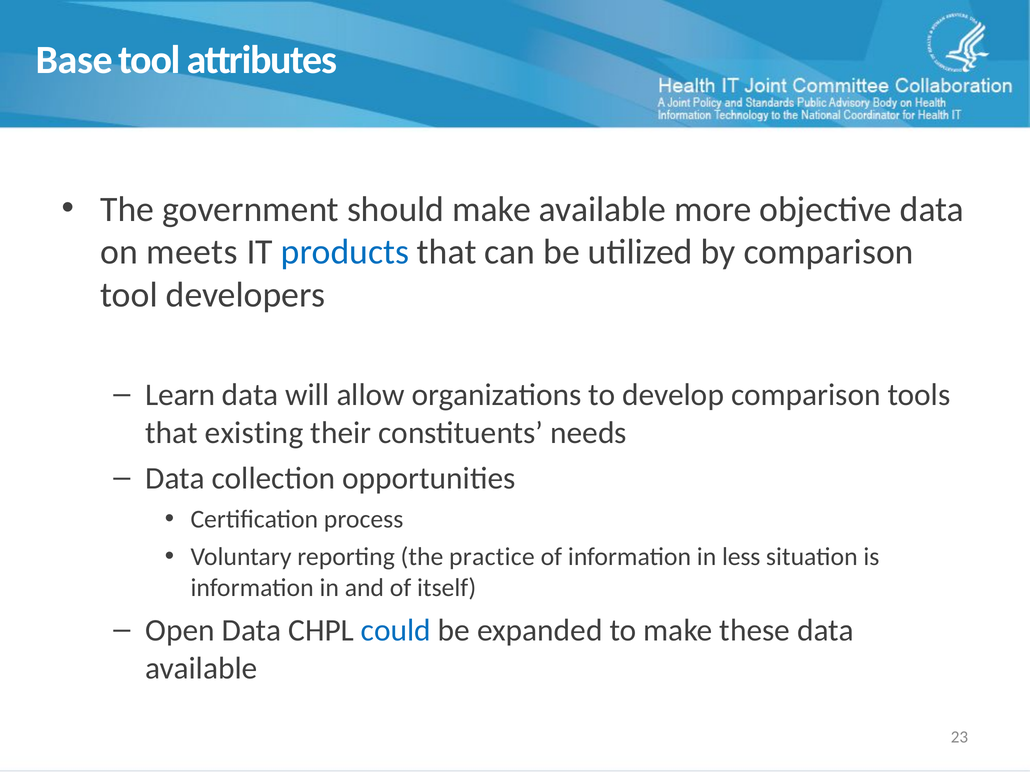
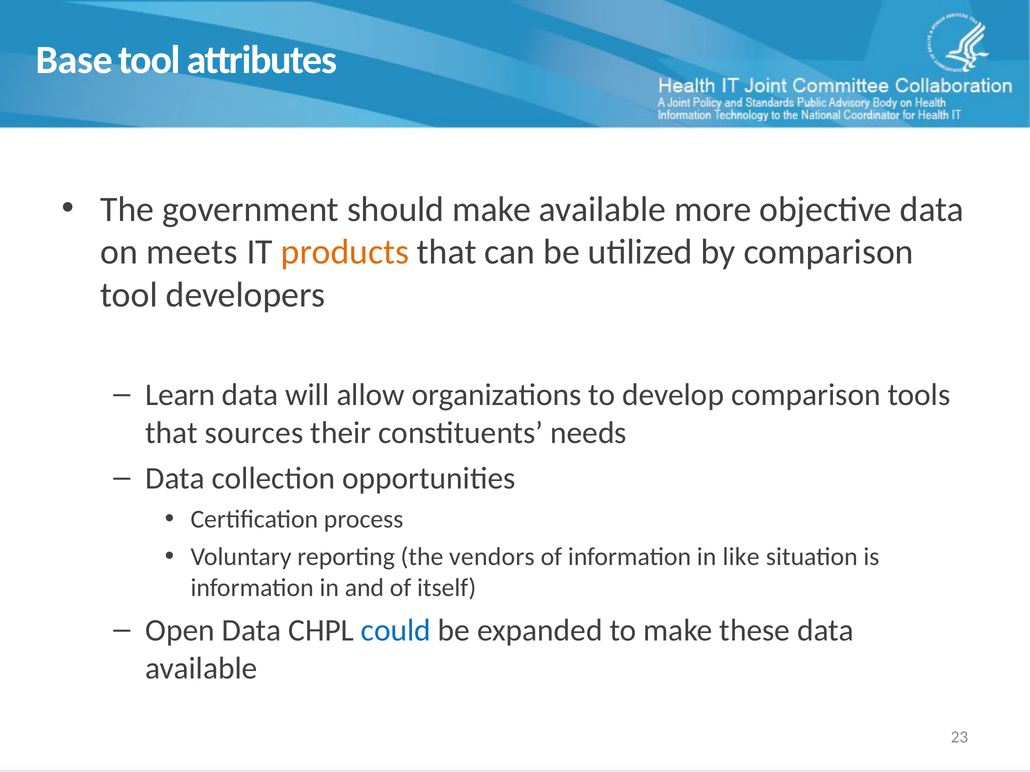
products colour: blue -> orange (345, 252)
existing: existing -> sources (254, 433)
practice: practice -> vendors (492, 557)
less: less -> like (741, 557)
